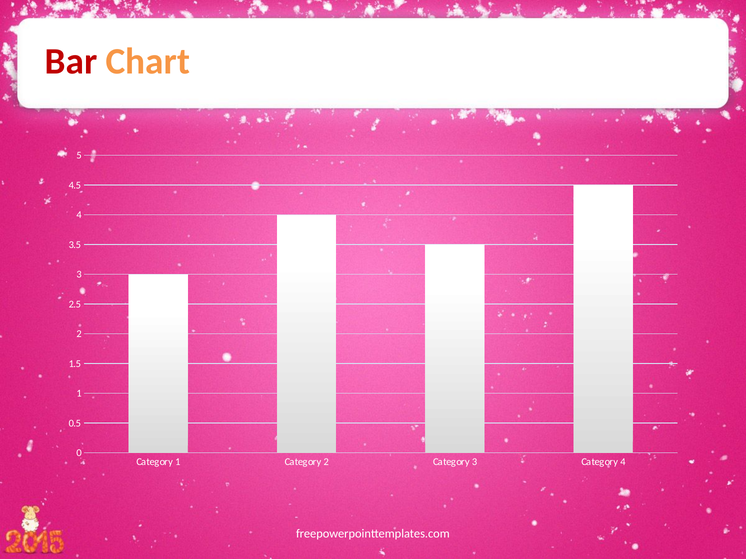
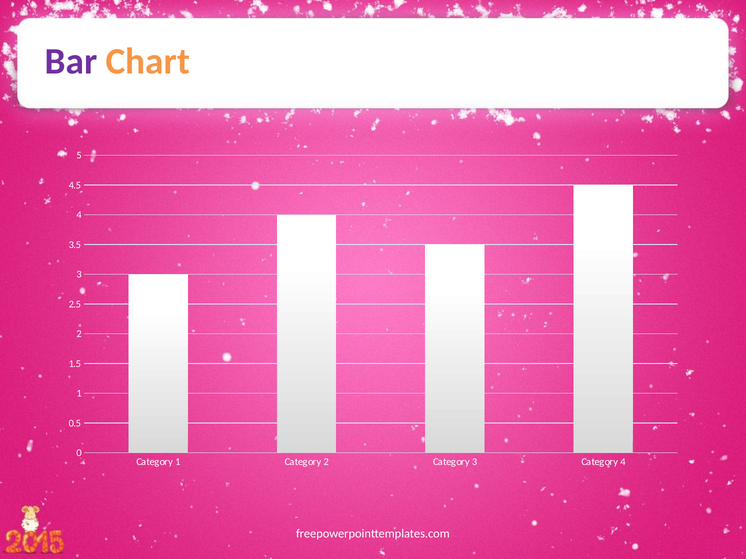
Bar colour: red -> purple (71, 62)
